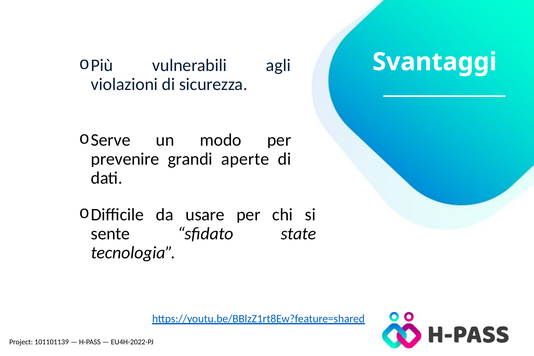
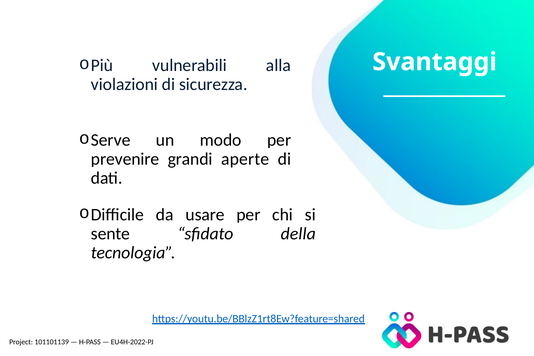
agli: agli -> alla (278, 66)
state: state -> della (298, 234)
